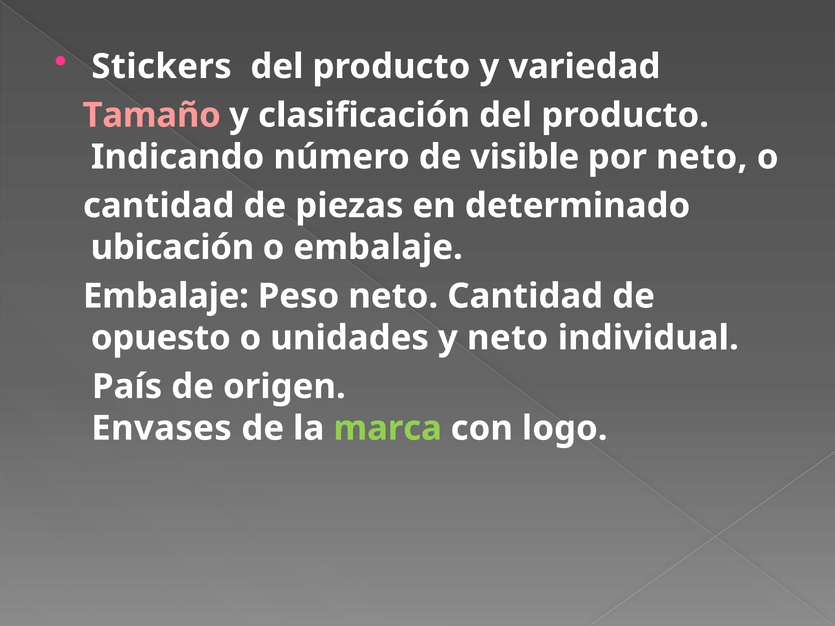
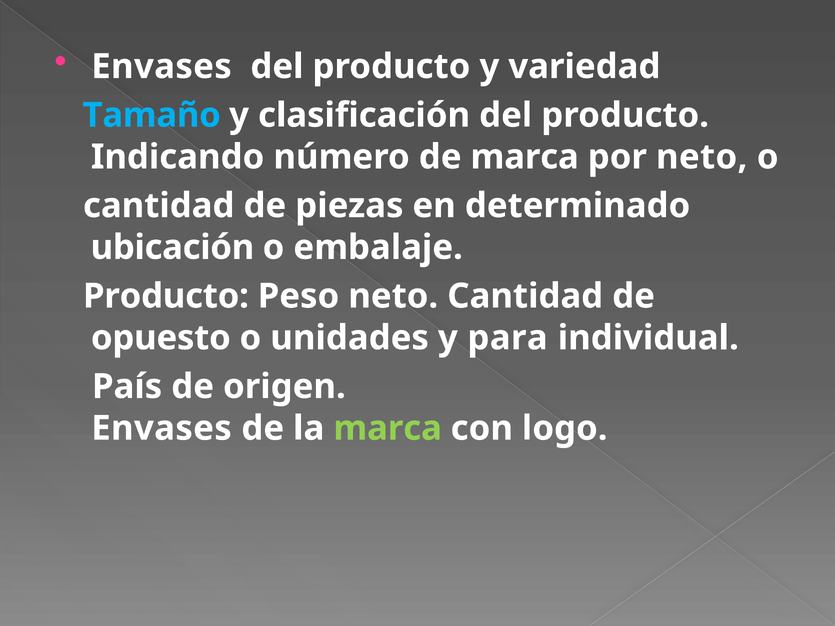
Stickers: Stickers -> Envases (161, 67)
Tamaño colour: pink -> light blue (152, 115)
de visible: visible -> marca (525, 157)
Embalaje: Embalaje -> Producto (166, 296)
y neto: neto -> para (508, 338)
